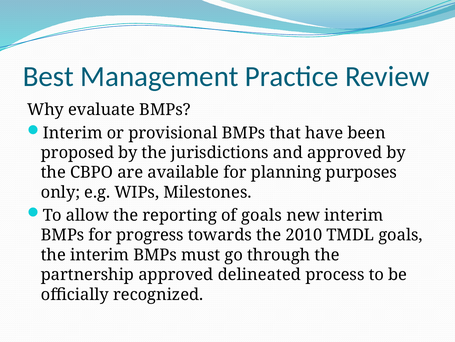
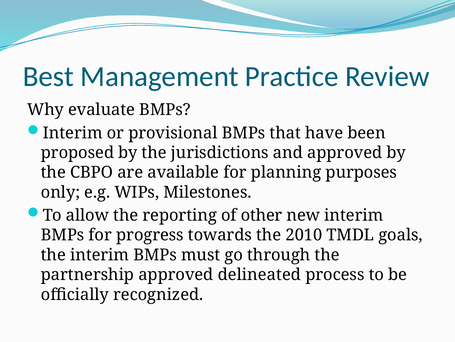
of goals: goals -> other (262, 215)
